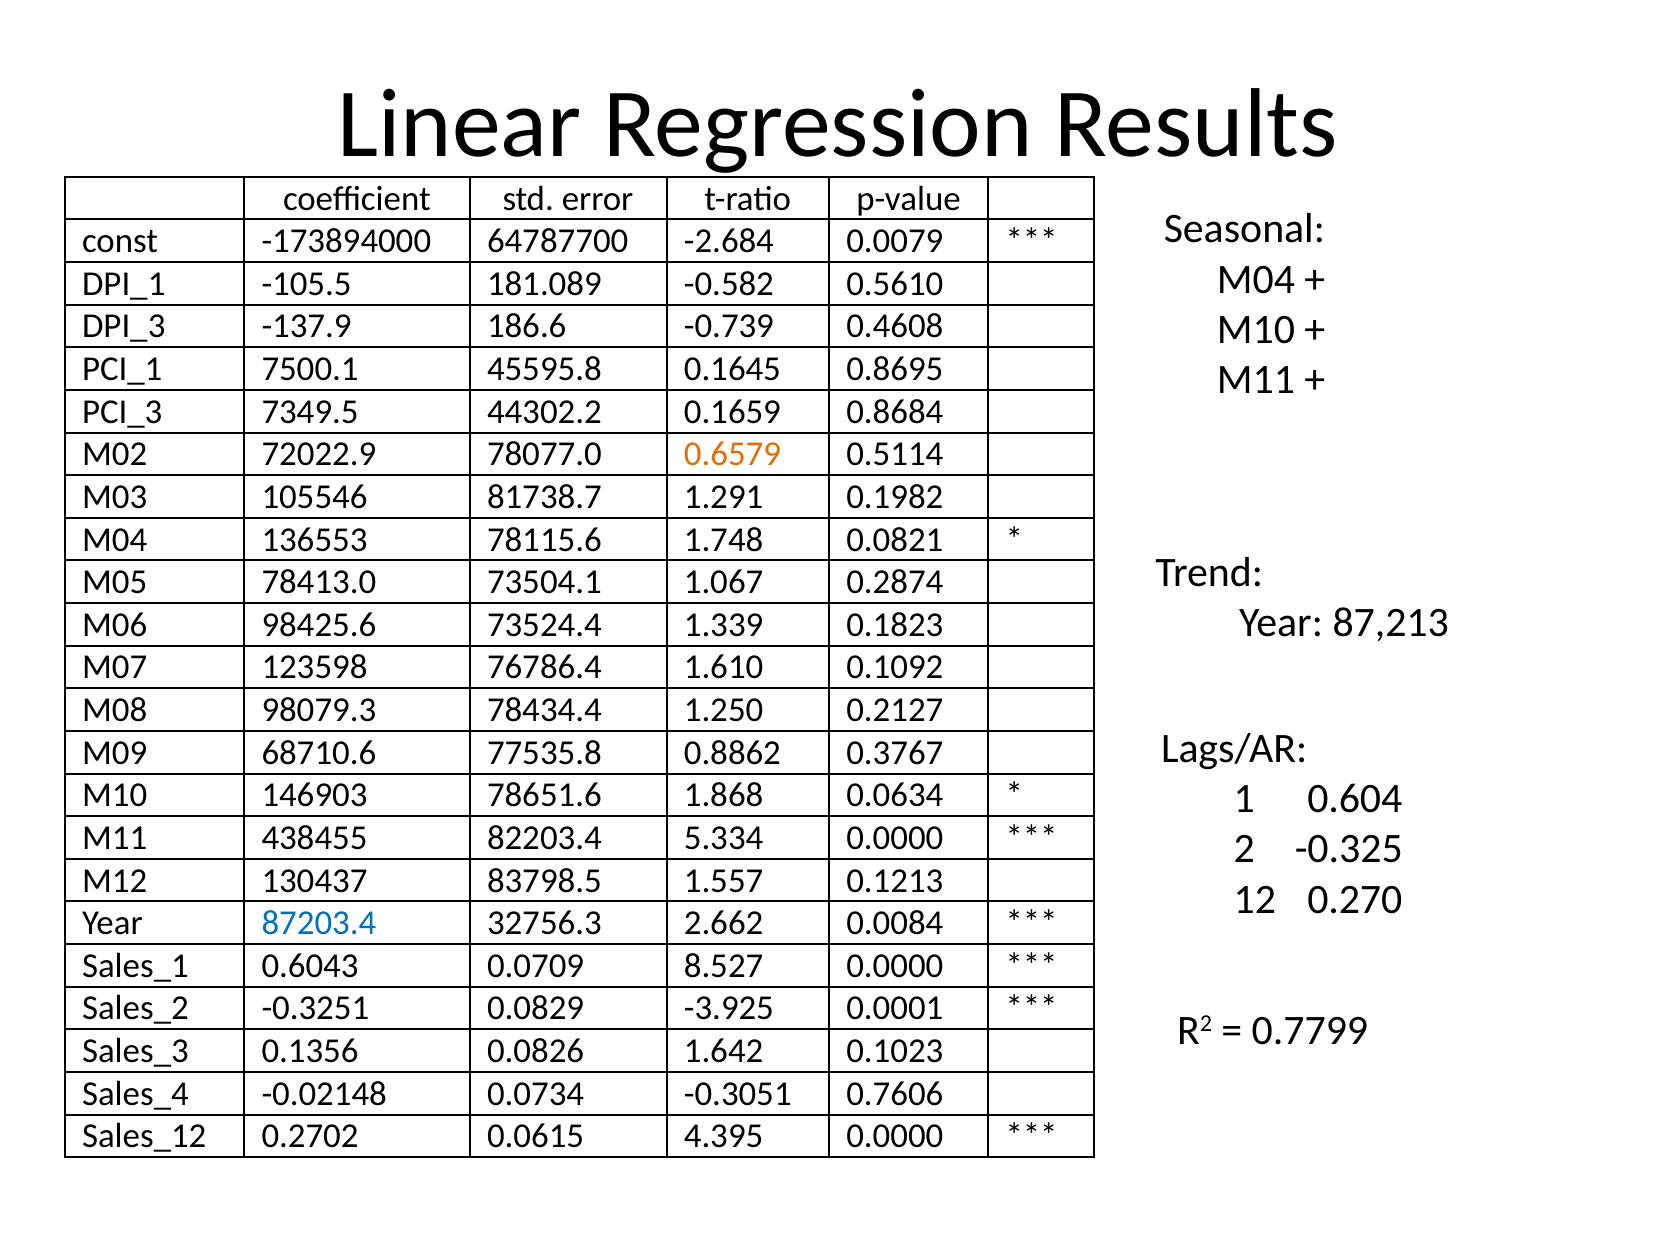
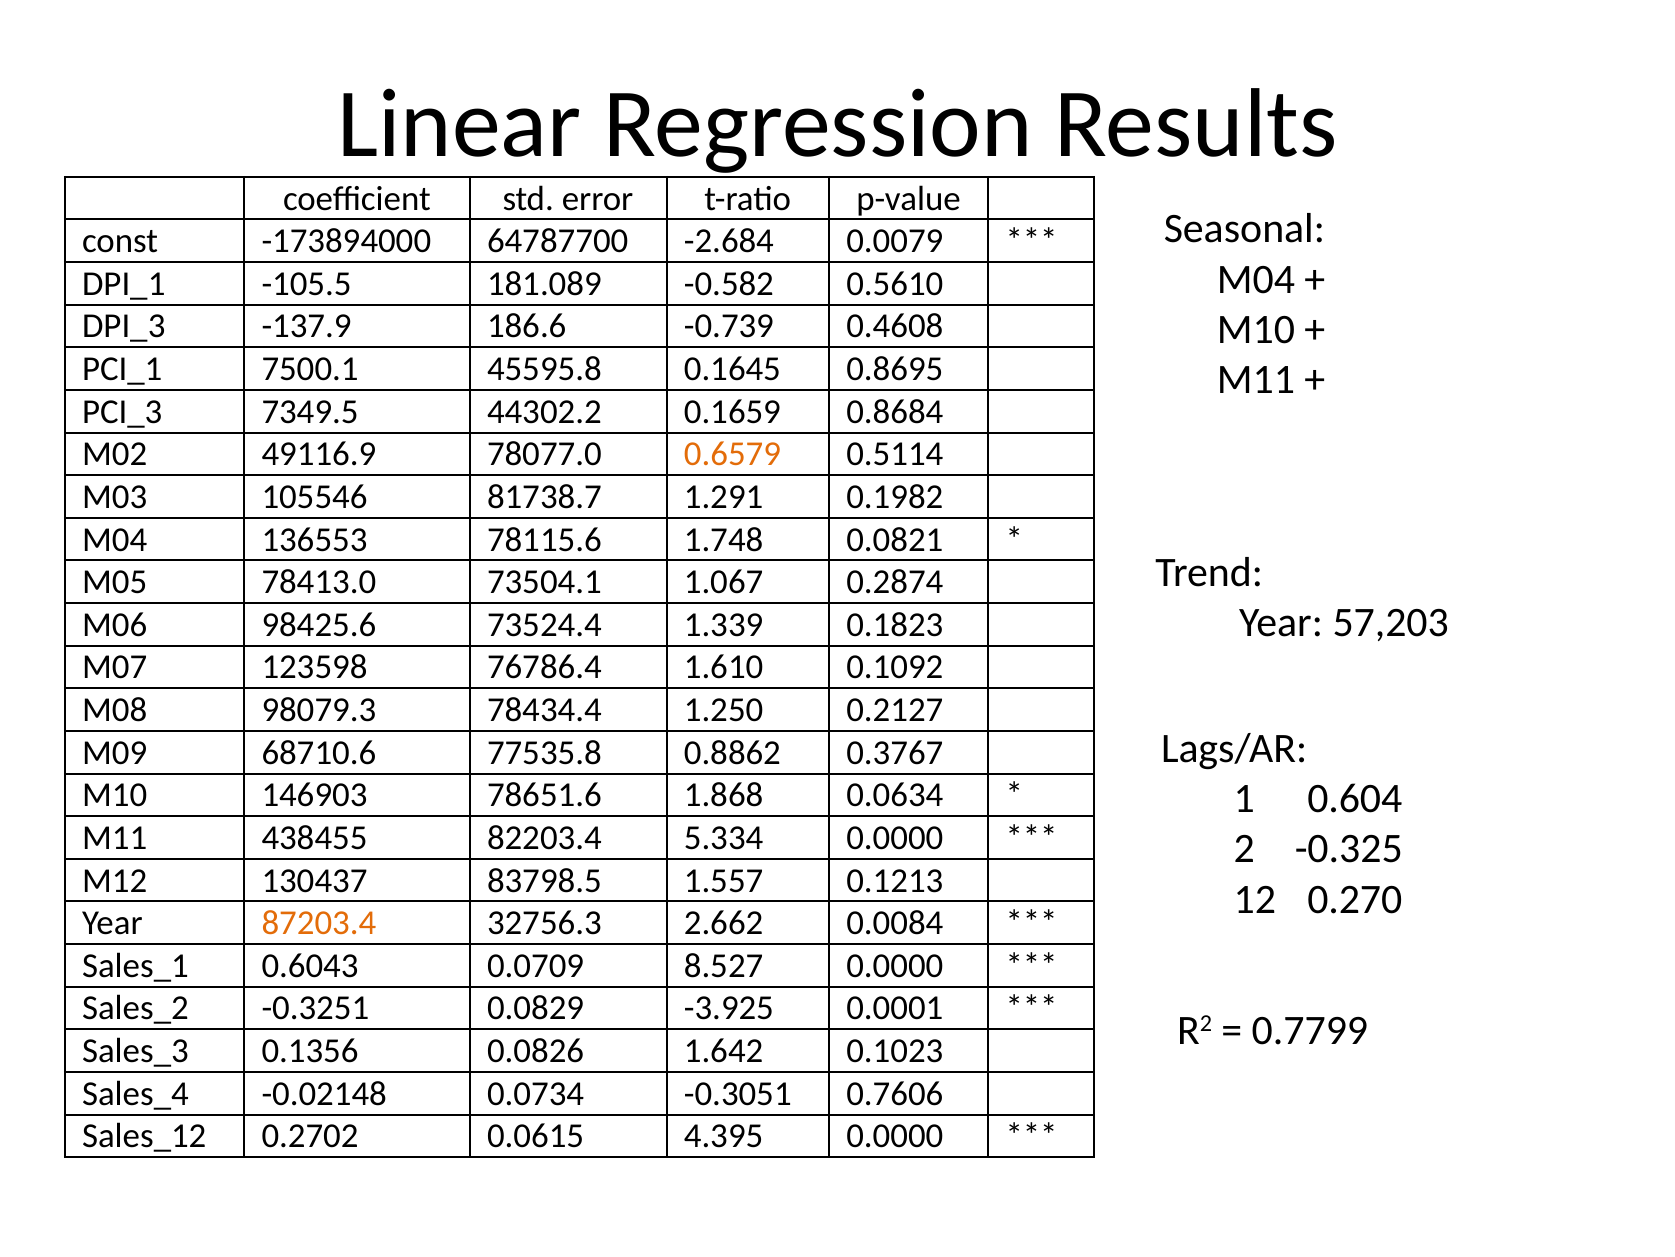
72022.9: 72022.9 -> 49116.9 (319, 454)
87,213: 87,213 -> 57,203 (1391, 622)
87203.4 colour: blue -> orange (319, 923)
